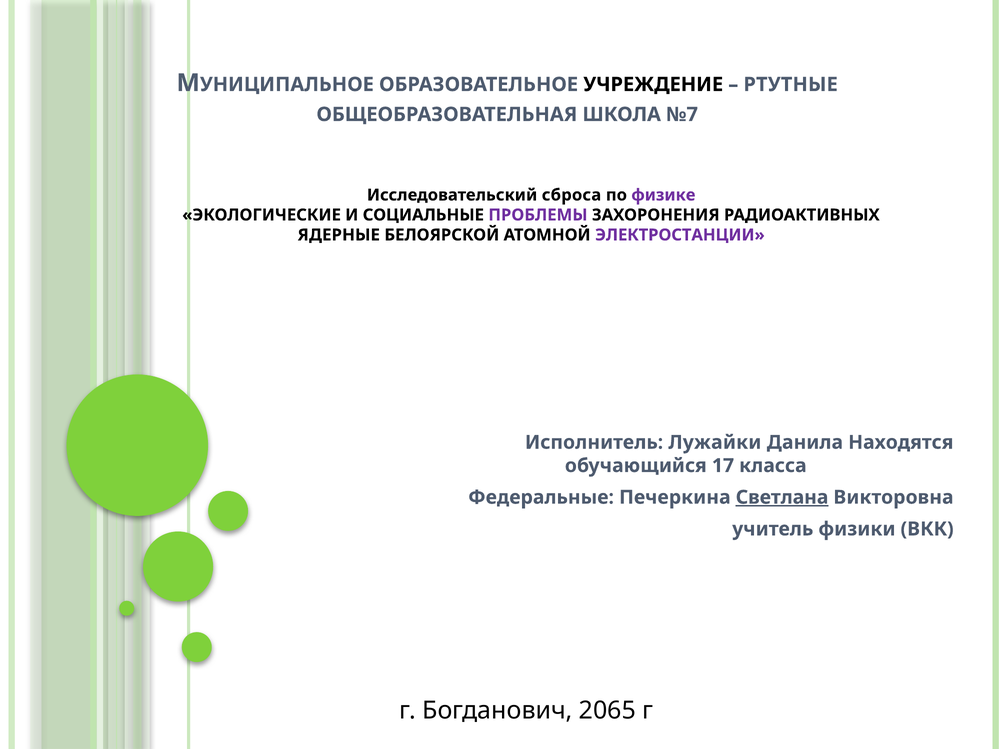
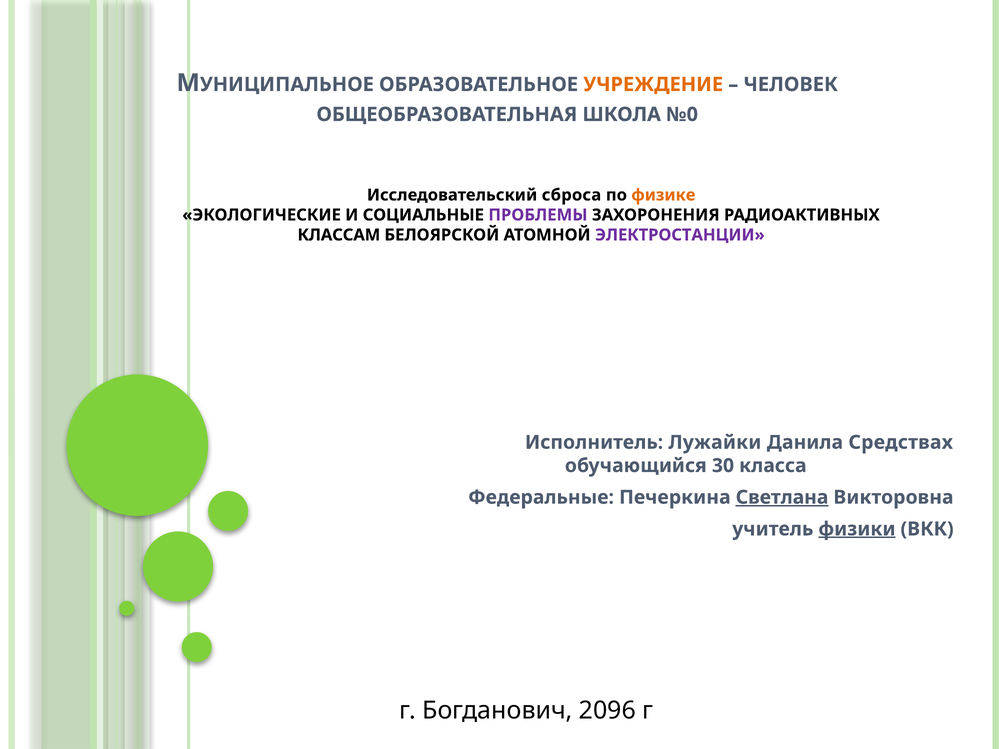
УЧРЕЖДЕНИЕ colour: black -> orange (653, 85)
РТУТНЫЕ: РТУТНЫЕ -> ЧЕЛОВЕК (791, 85)
№7: №7 -> №0 (682, 115)
физике colour: purple -> orange (663, 195)
ЯДЕРНЫЕ: ЯДЕРНЫЕ -> КЛАССАМ (339, 235)
Находятся: Находятся -> Средствах (901, 443)
17: 17 -> 30 (723, 466)
физики underline: none -> present (857, 529)
2065: 2065 -> 2096 (607, 711)
